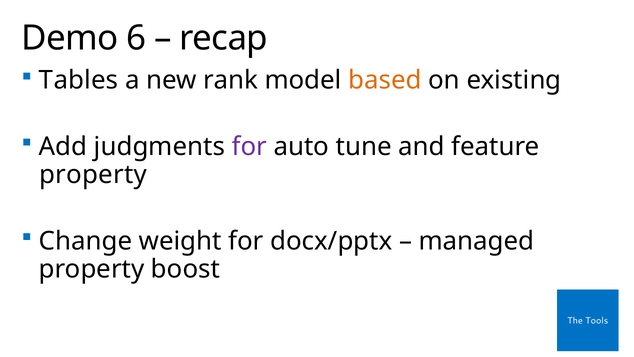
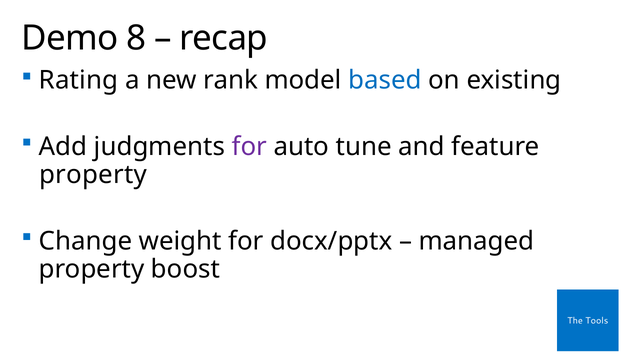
6: 6 -> 8 (136, 38)
Tables: Tables -> Rating (79, 80)
based colour: orange -> blue (385, 80)
